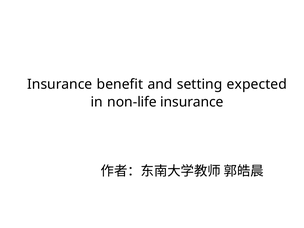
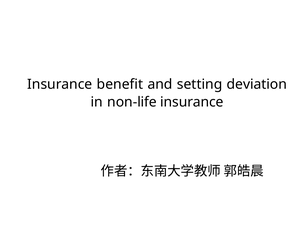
expected: expected -> deviation (257, 84)
